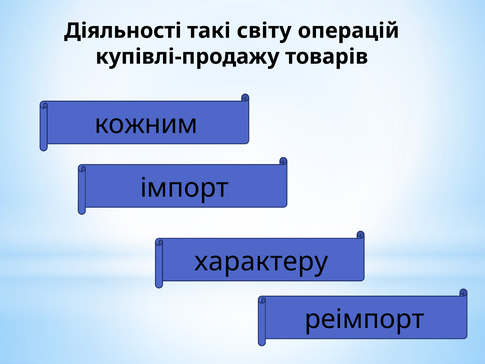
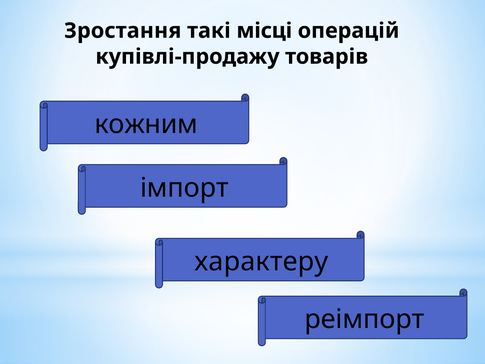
Діяльності: Діяльності -> Зростання (123, 31)
світу: світу -> місці (264, 31)
